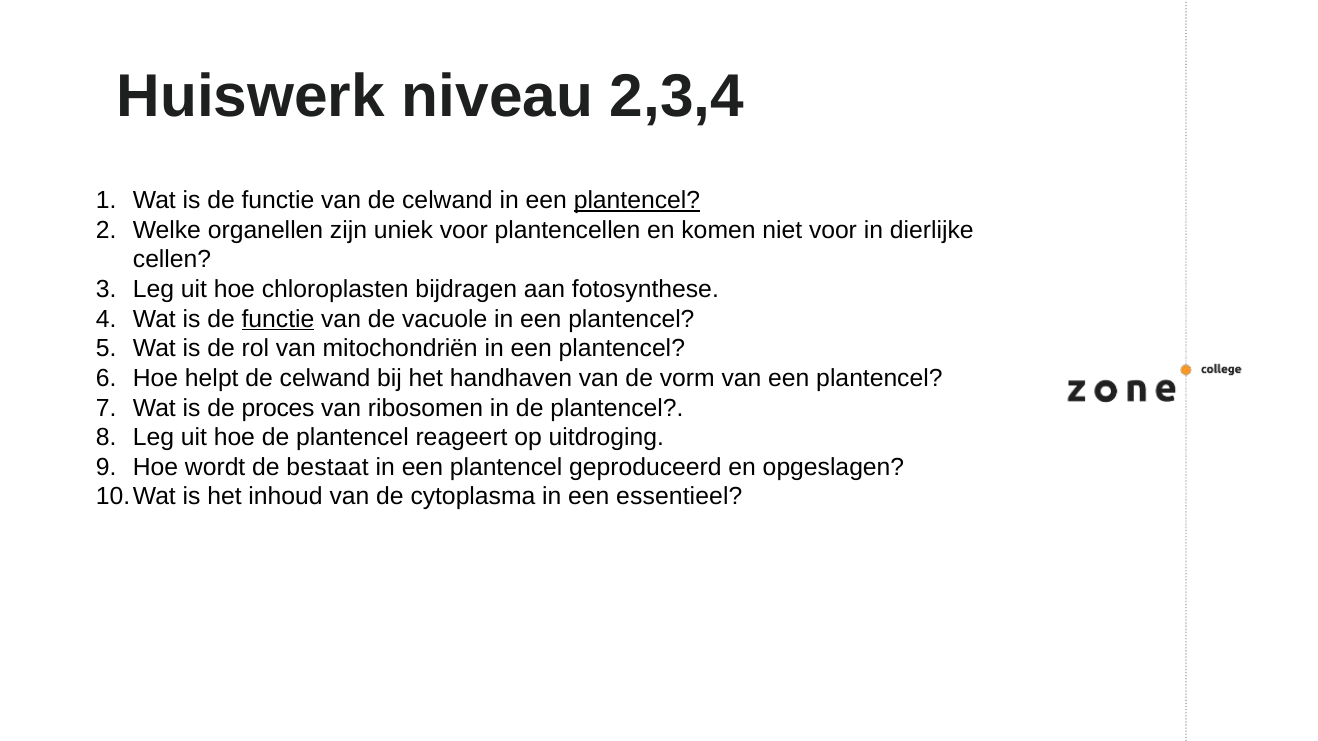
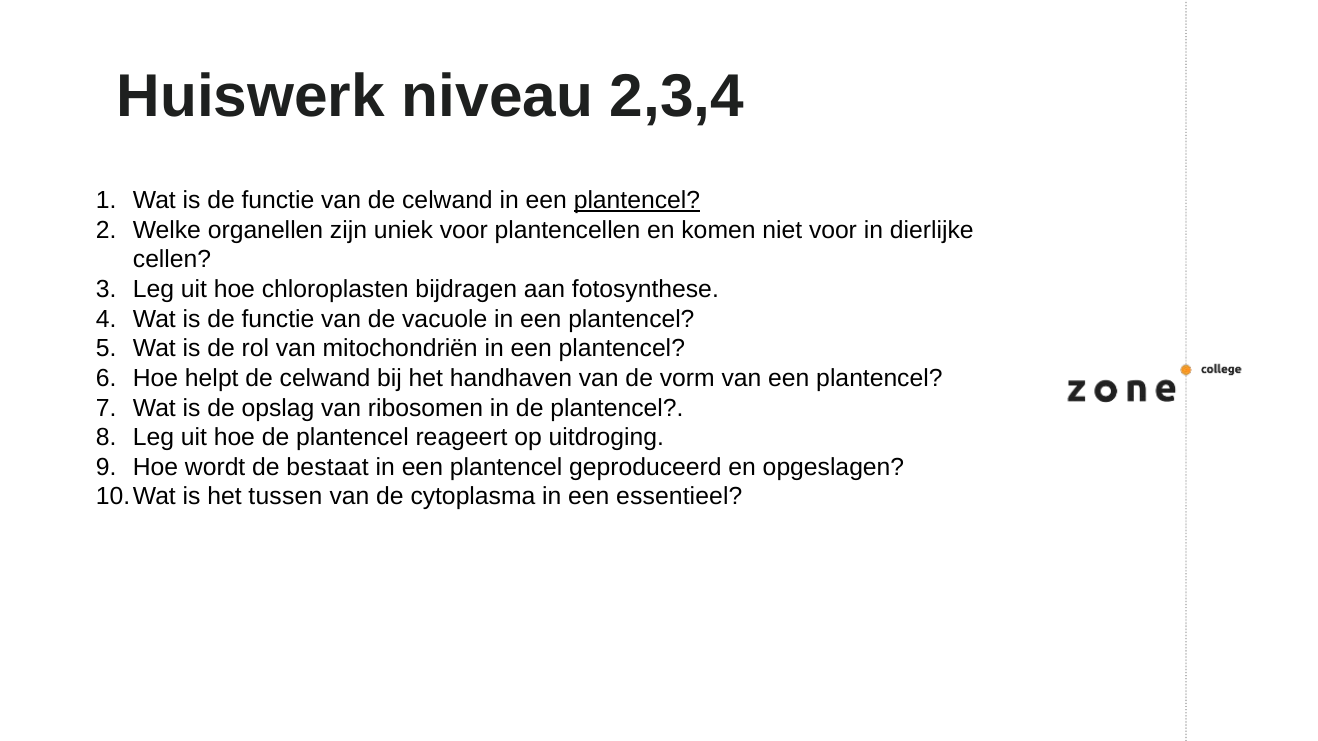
functie underline: present -> none (278, 319)
proces: proces -> opslag (278, 408)
inhoud: inhoud -> tussen (285, 497)
